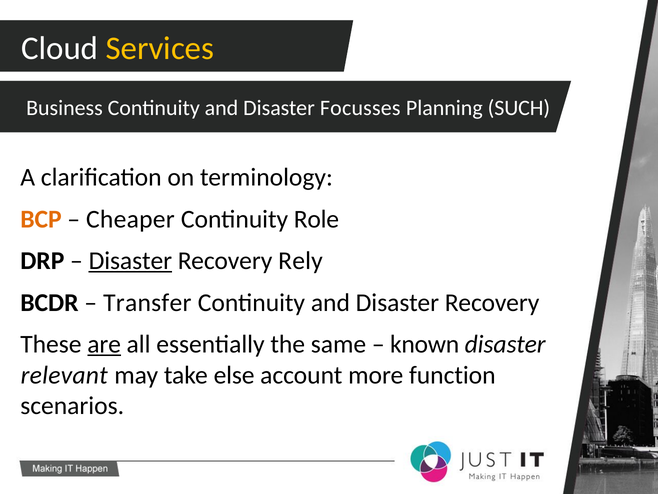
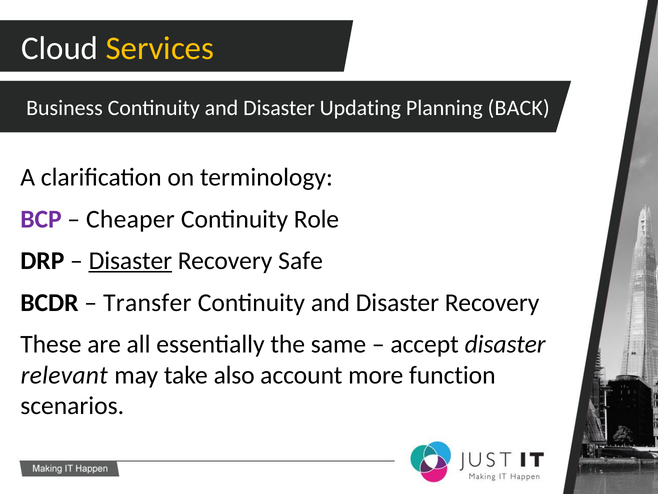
Focusses: Focusses -> Updating (360, 108)
SUCH: SUCH -> BACK (519, 108)
BCP colour: orange -> purple (41, 219)
Rely: Rely -> Safe (301, 261)
are underline: present -> none (104, 344)
known: known -> accept (425, 344)
else: else -> also (234, 375)
